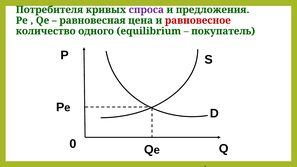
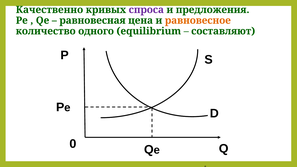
Потребителя: Потребителя -> Качественно (49, 10)
равновесное colour: red -> orange (198, 20)
покупатель: покупатель -> составляют (223, 31)
